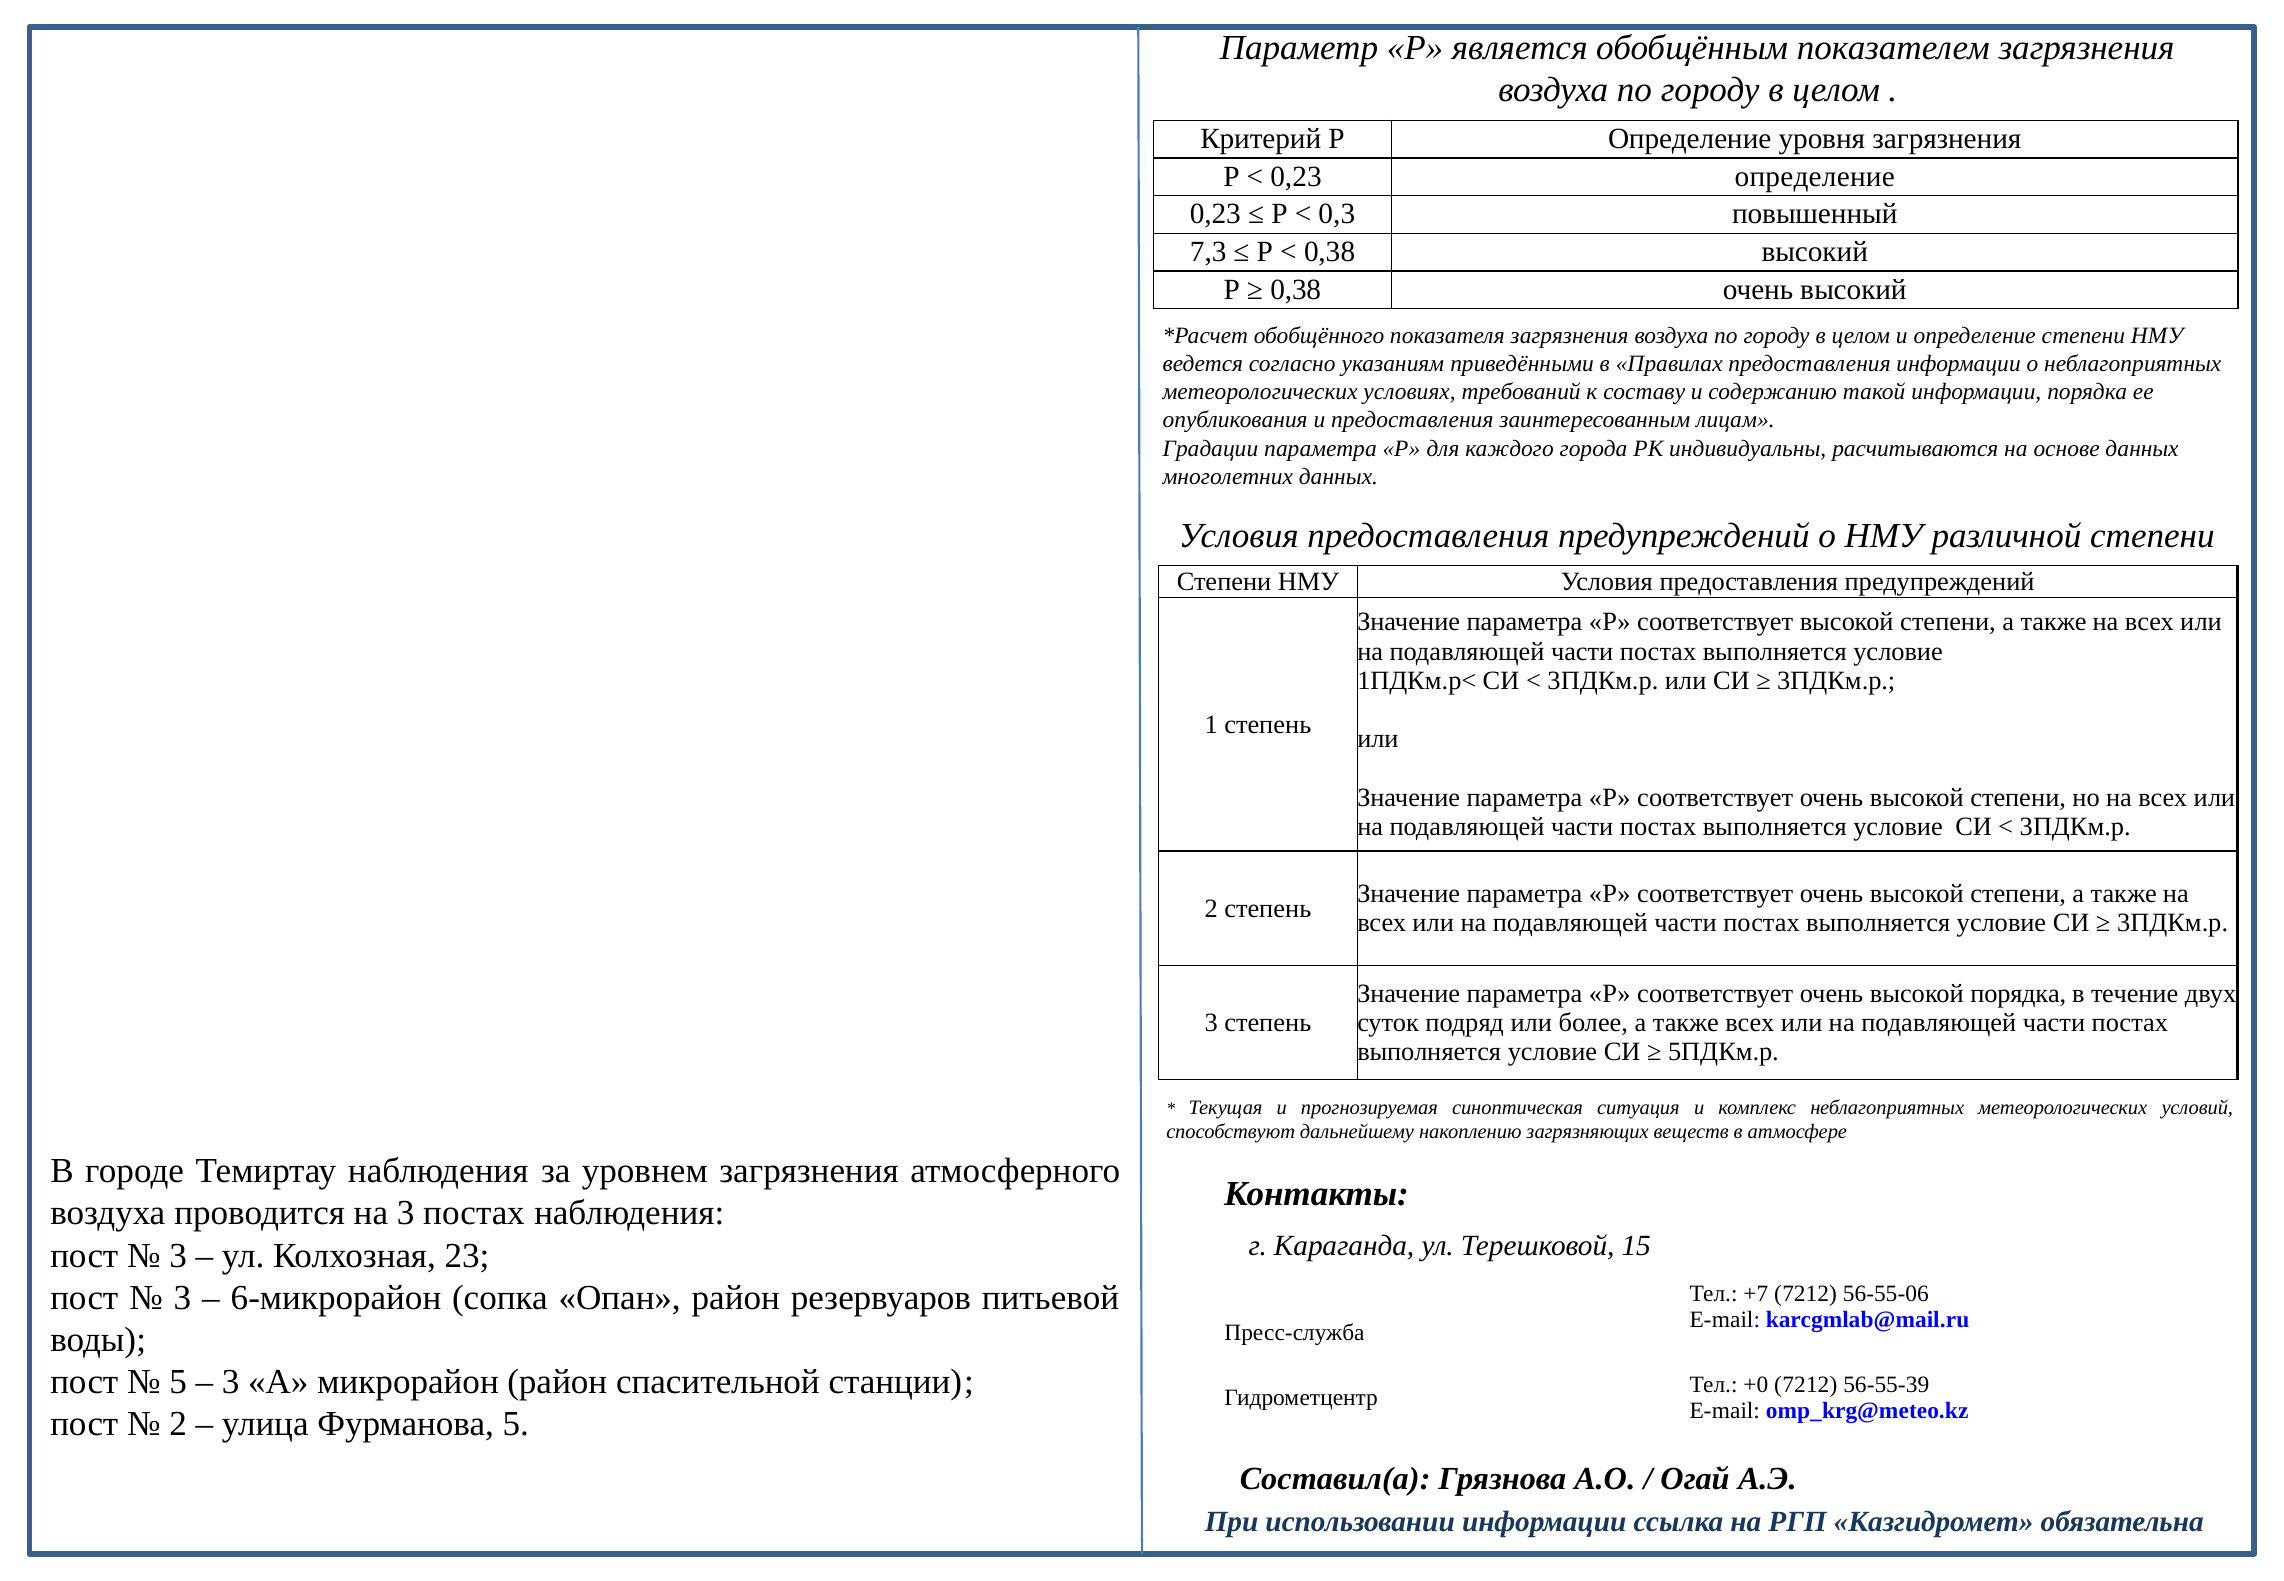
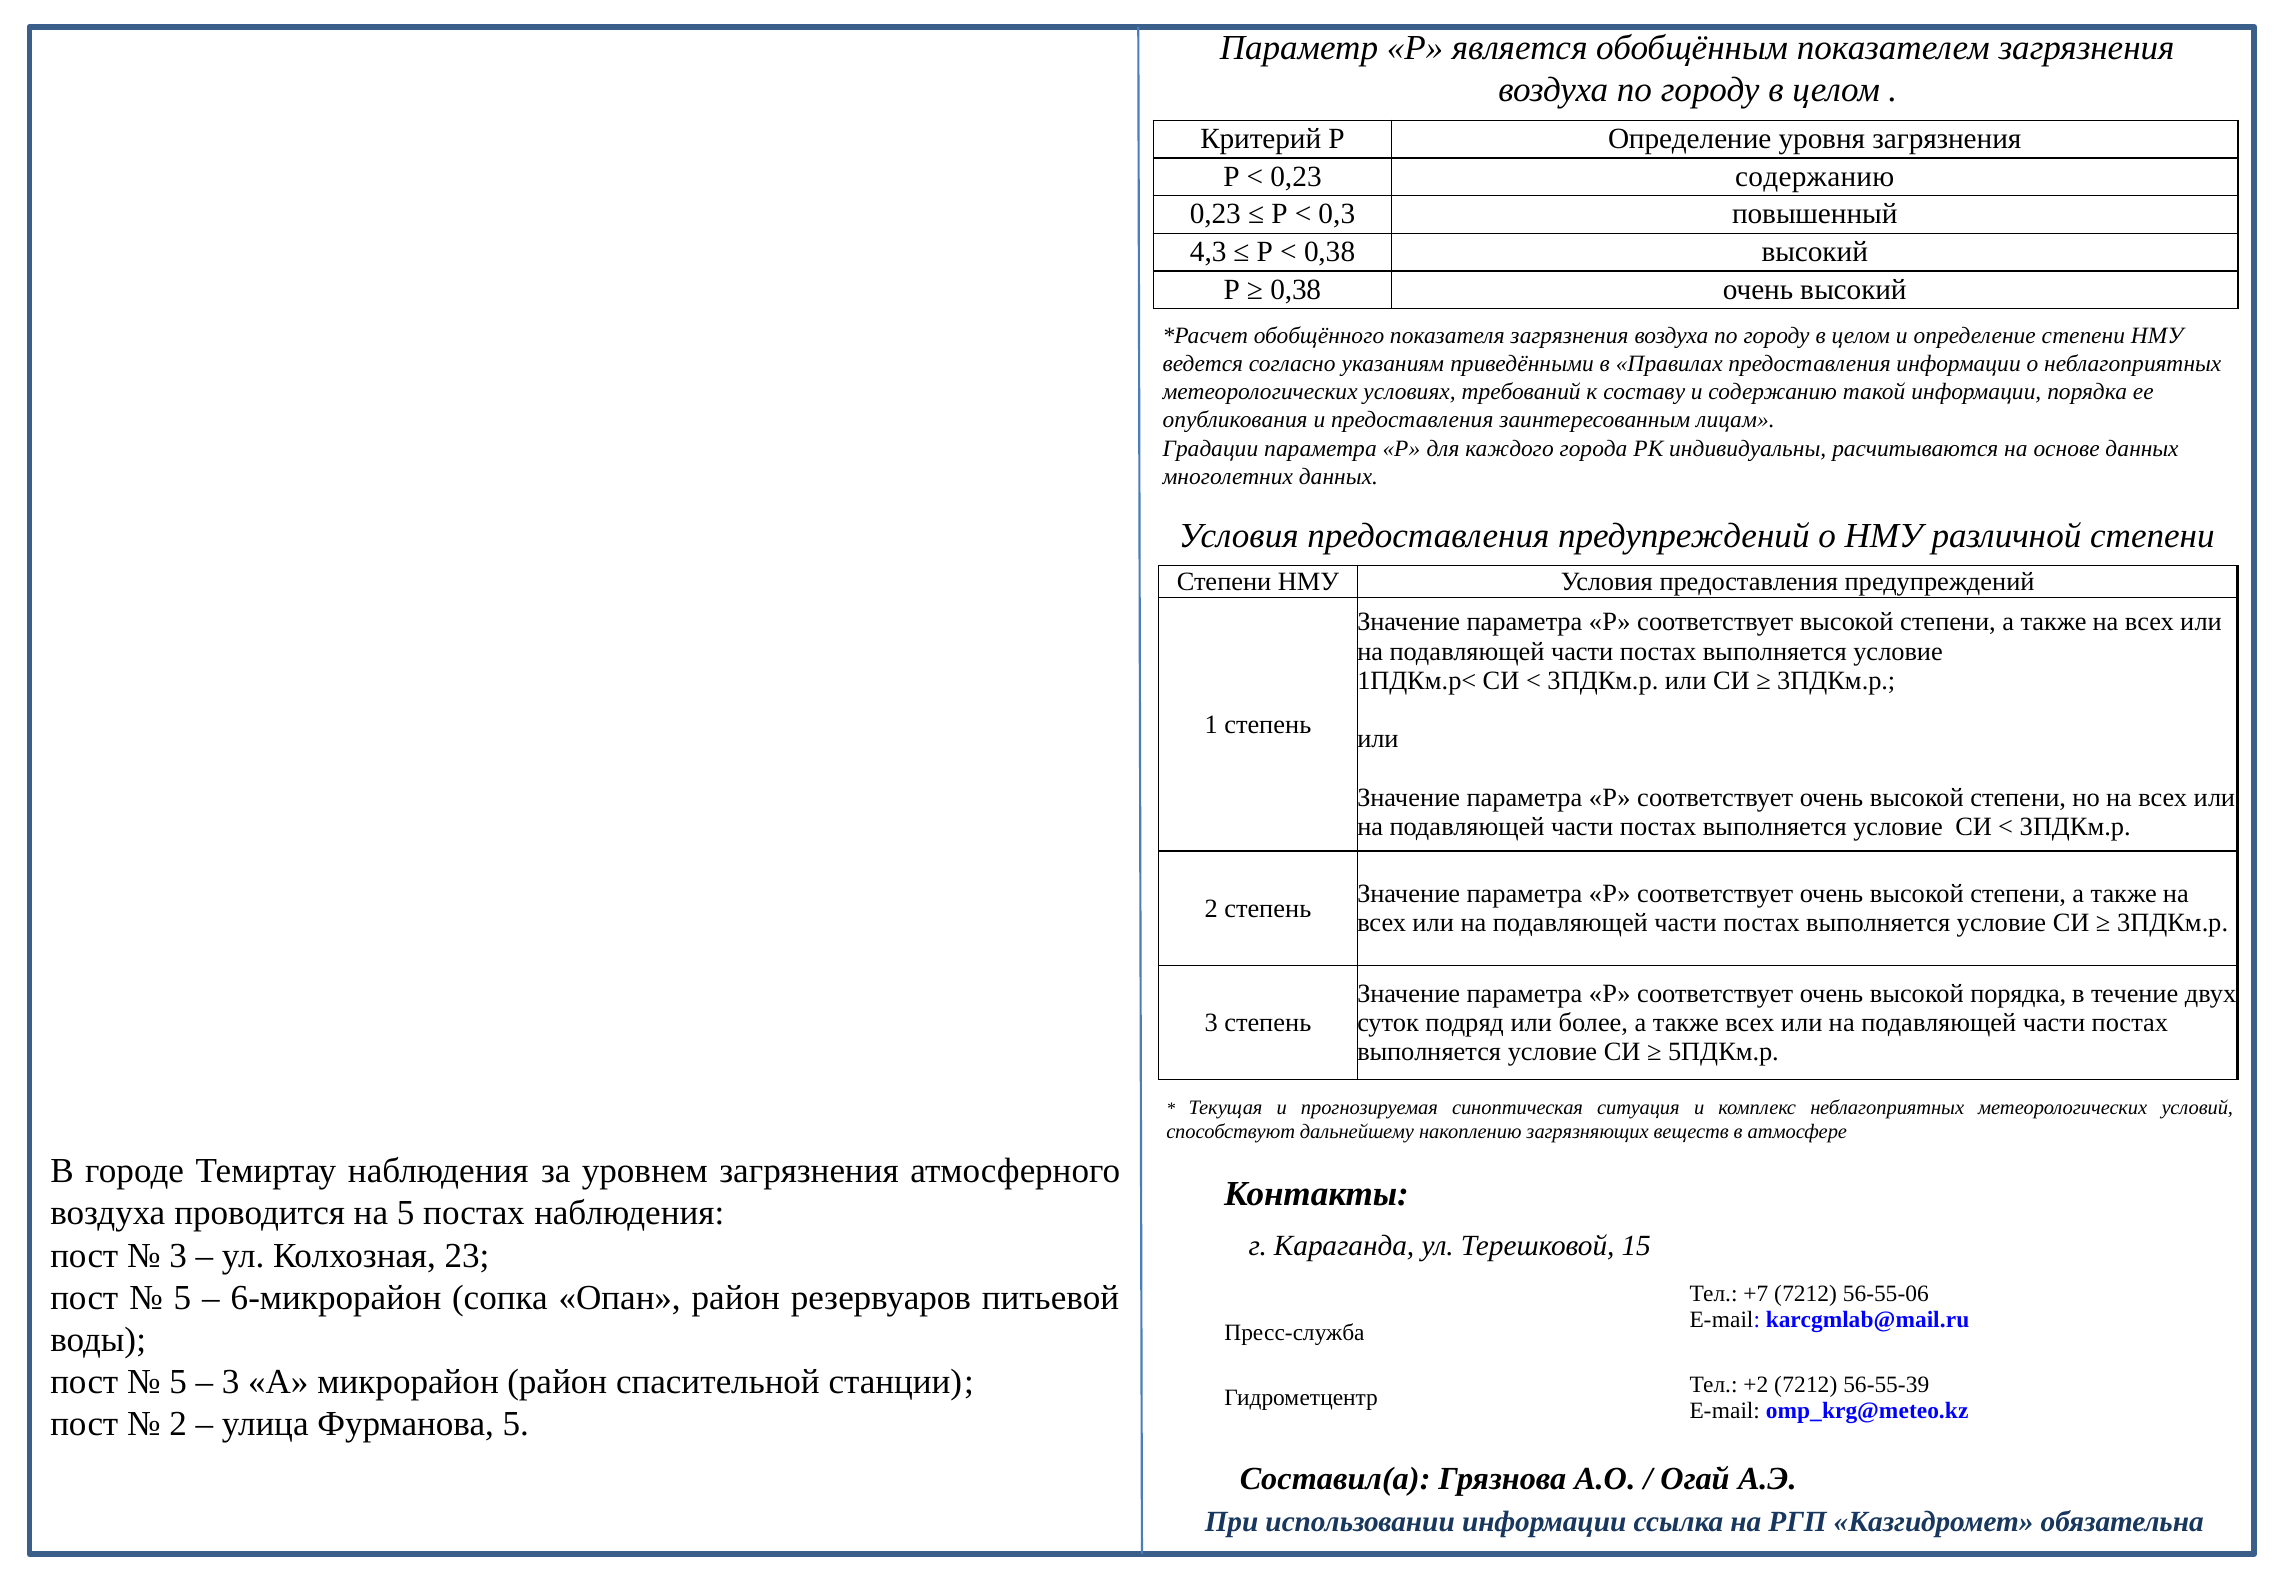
0,23 определение: определение -> содержанию (1815, 177)
7,3: 7,3 -> 4,3 (1208, 252)
на 3: 3 -> 5 (406, 1214)
3: 3 -> 5 (182, 1298)
+0: +0 -> +2 (1756, 1385)
